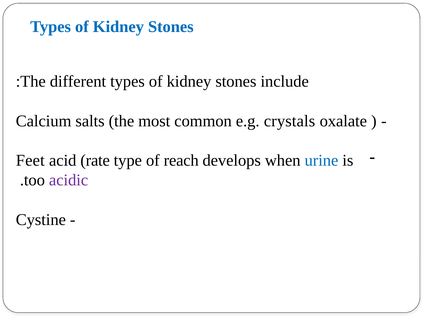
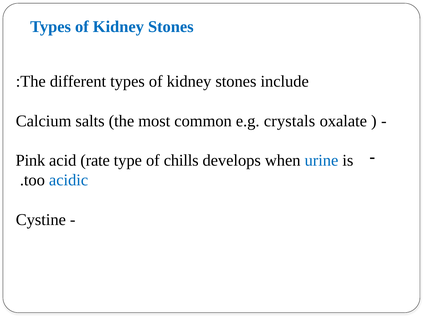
Feet: Feet -> Pink (30, 161)
reach: reach -> chills (181, 161)
acidic colour: purple -> blue (69, 180)
